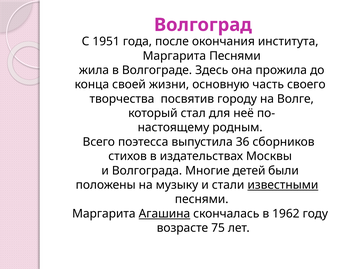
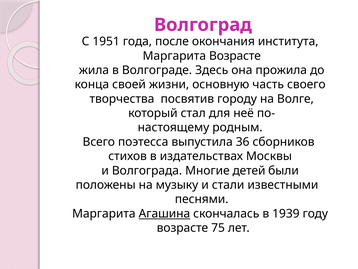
Маргарита Песнями: Песнями -> Возрасте (235, 56)
известными underline: present -> none (283, 185)
1962: 1962 -> 1939 (286, 213)
